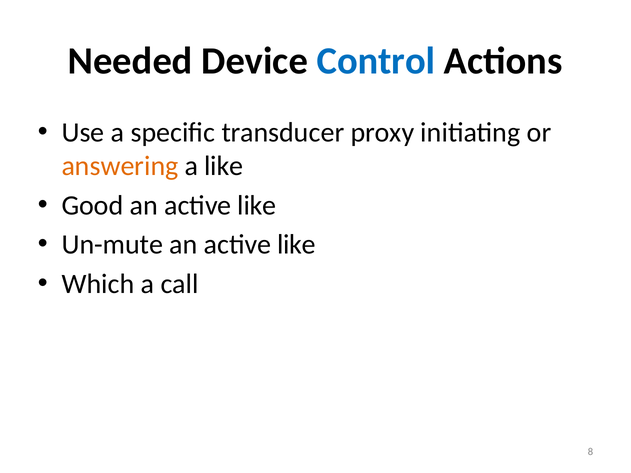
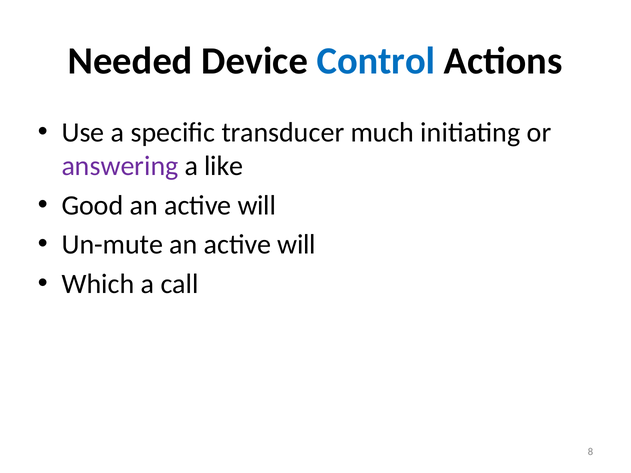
proxy: proxy -> much (382, 132)
answering colour: orange -> purple (120, 166)
like: like -> will (257, 205)
Un-mute an active like: like -> will (297, 245)
